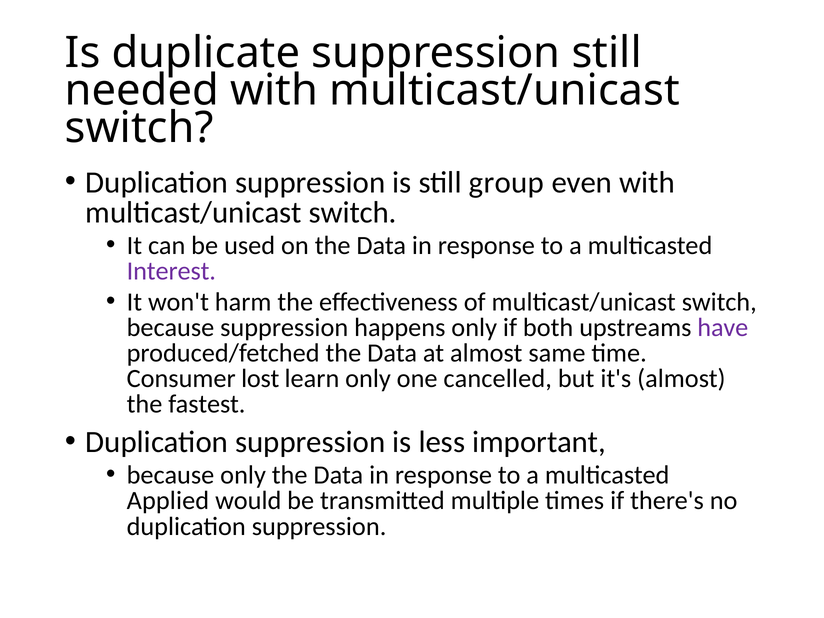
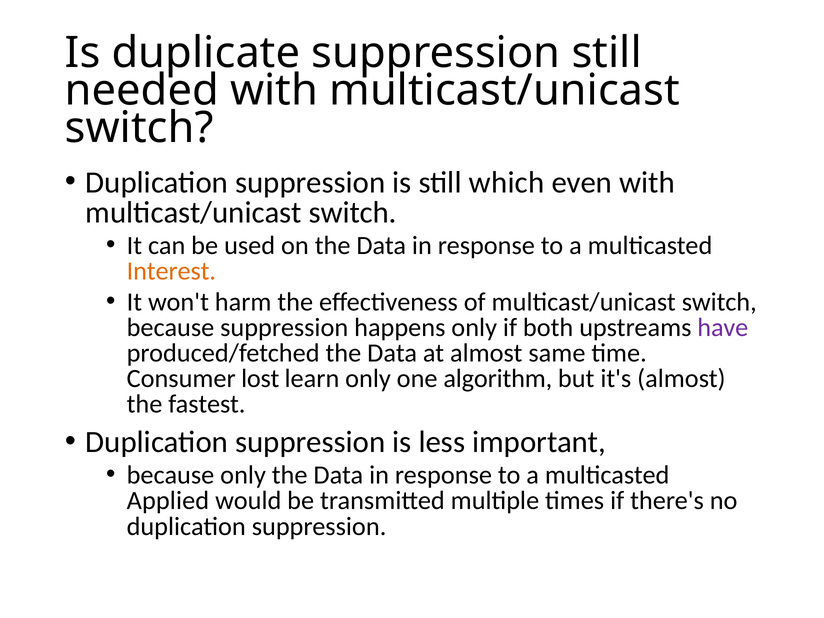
group: group -> which (507, 182)
Interest colour: purple -> orange (171, 271)
cancelled: cancelled -> algorithm (498, 379)
